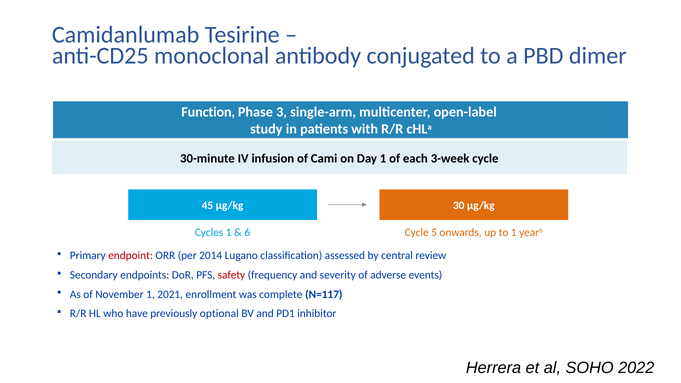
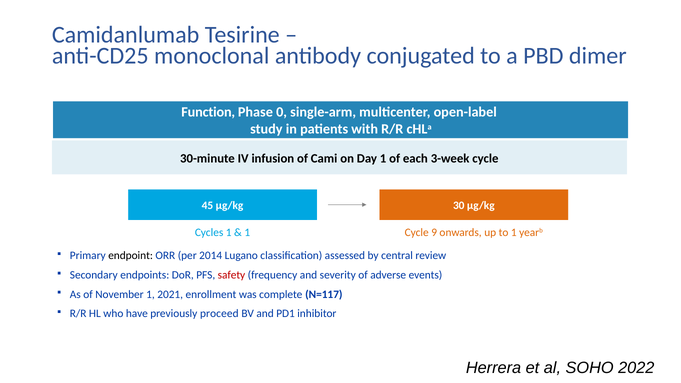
3: 3 -> 0 (282, 112)
6: 6 -> 1 (247, 232)
5: 5 -> 9 (434, 232)
endpoint colour: red -> black (131, 256)
optional: optional -> proceed (219, 314)
